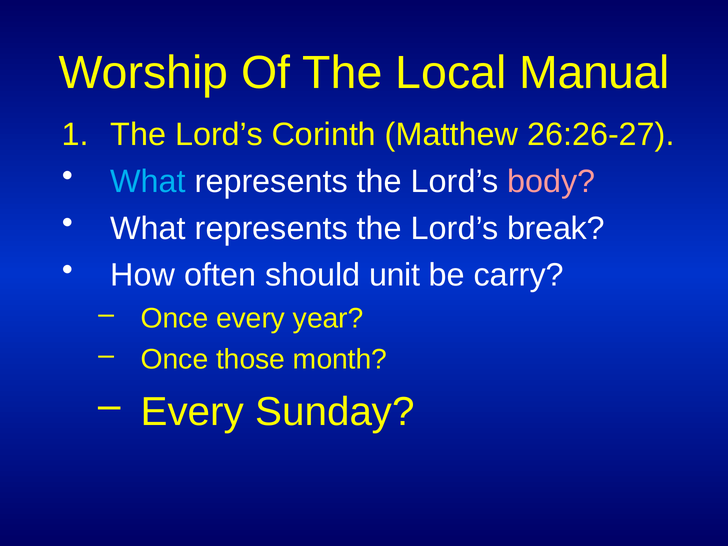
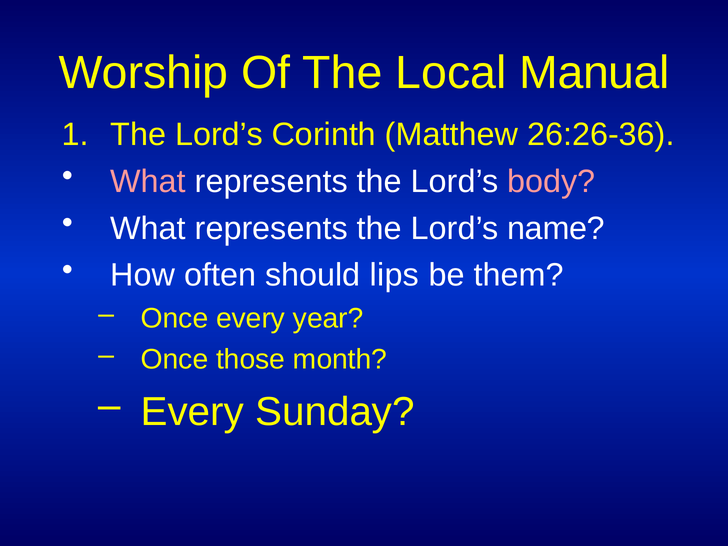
26:26-27: 26:26-27 -> 26:26-36 (601, 135)
What colour: light blue -> pink (148, 181)
break: break -> name (556, 228)
unit: unit -> lips (394, 275)
carry: carry -> them (519, 275)
